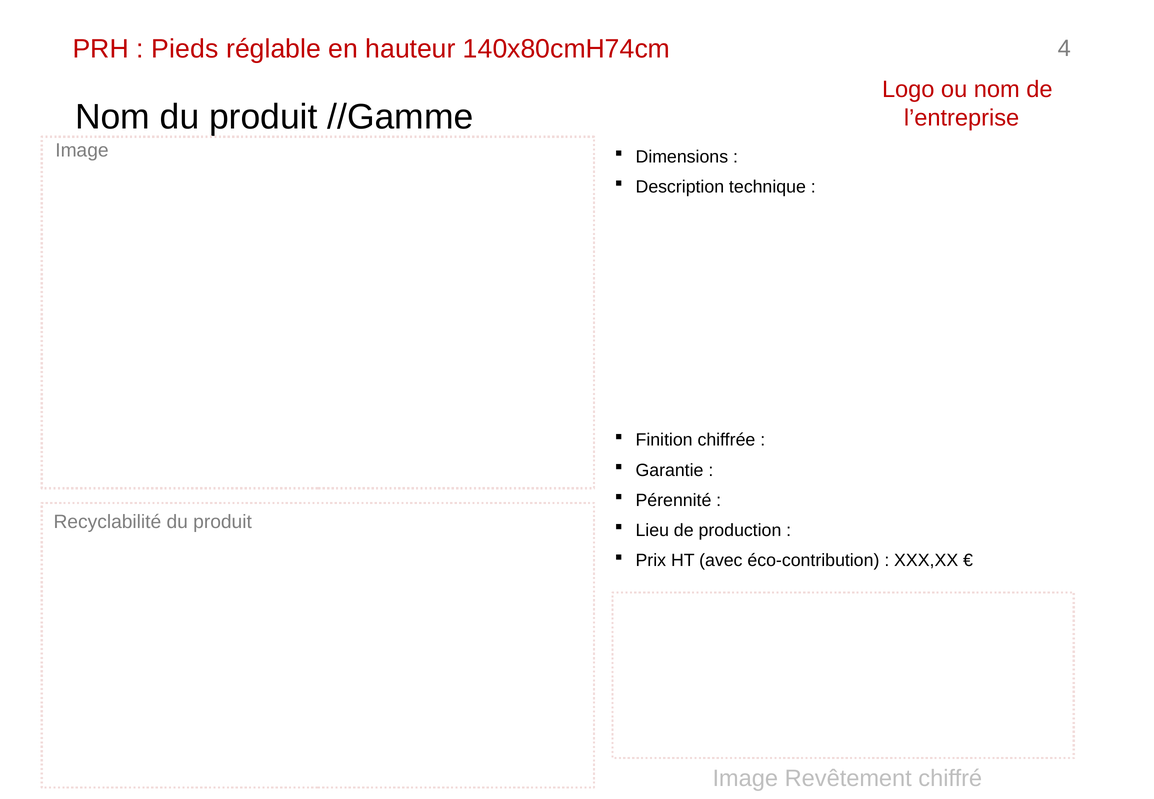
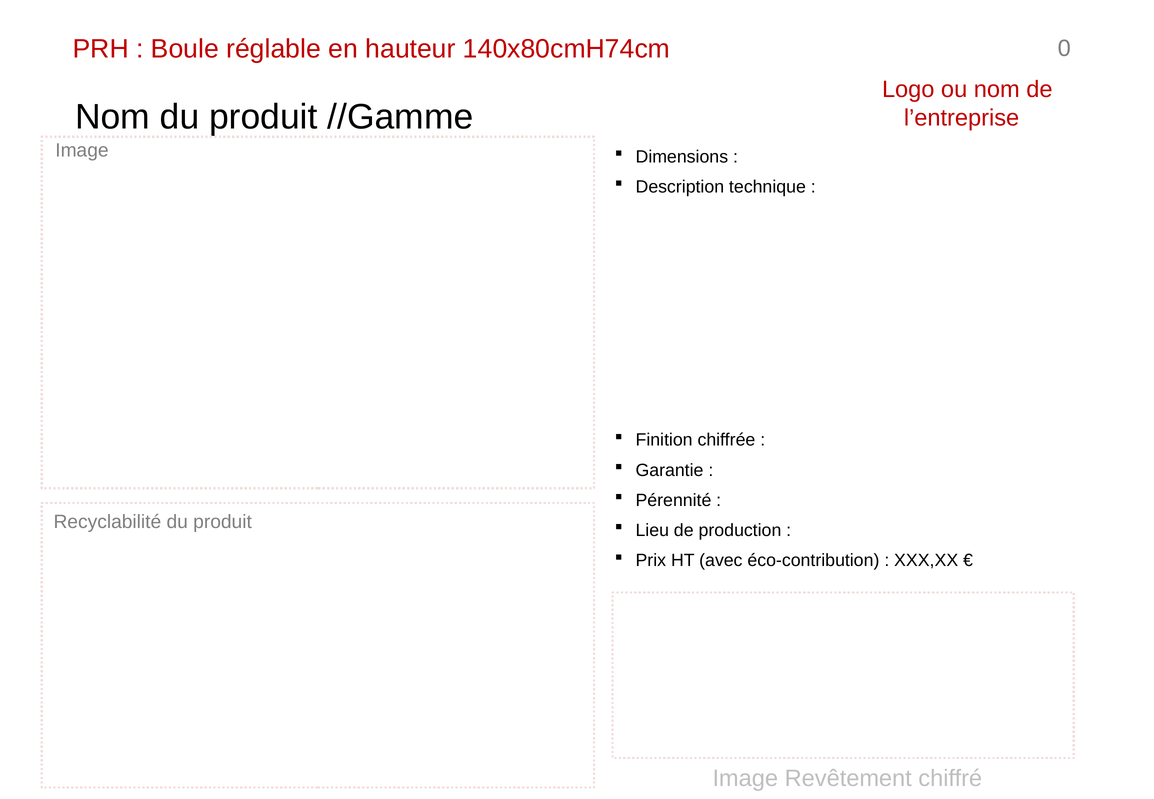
Pieds: Pieds -> Boule (185, 49)
4: 4 -> 0 (1064, 49)
